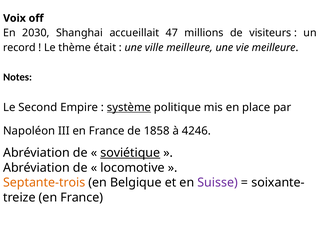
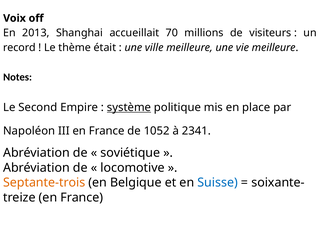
2030: 2030 -> 2013 (36, 33)
47: 47 -> 70 (172, 33)
1858: 1858 -> 1052 (157, 131)
4246: 4246 -> 2341 (196, 131)
soviétique underline: present -> none (130, 153)
Suisse colour: purple -> blue (218, 183)
